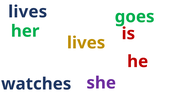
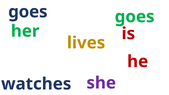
lives: lives -> goes (28, 12)
